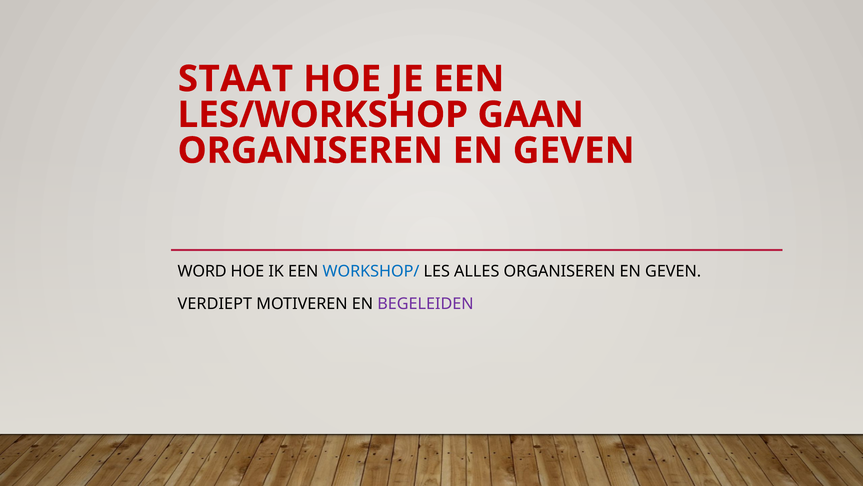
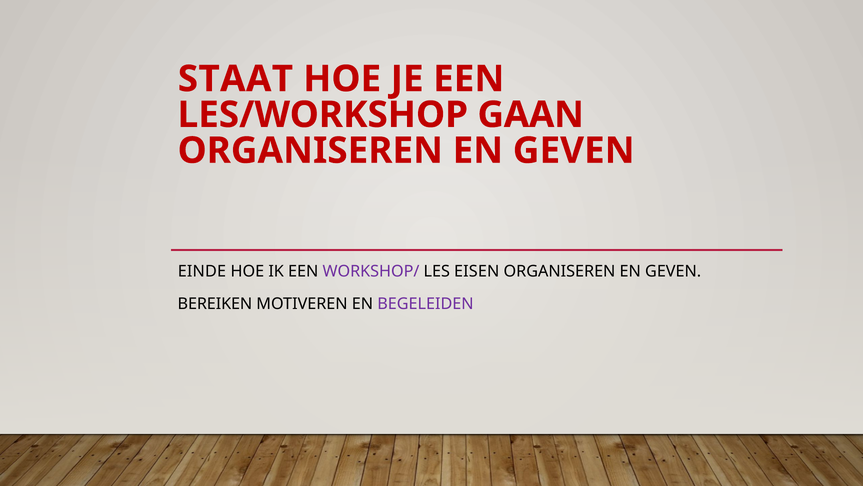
WORD: WORD -> EINDE (202, 271)
WORKSHOP/ colour: blue -> purple (371, 271)
ALLES: ALLES -> EISEN (477, 271)
VERDIEPT: VERDIEPT -> BEREIKEN (215, 303)
